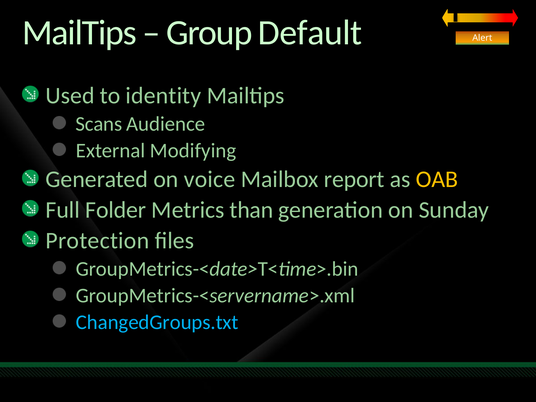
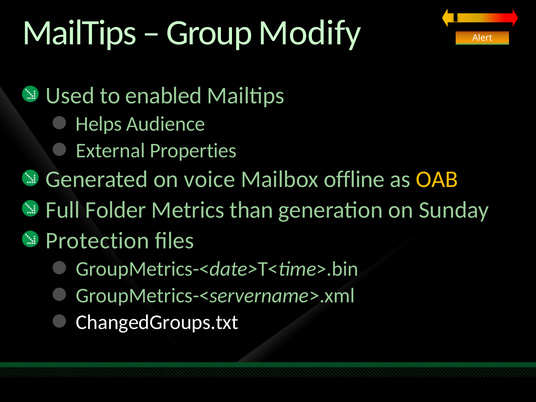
Default: Default -> Modify (310, 33)
identity: identity -> enabled (164, 96)
Scans: Scans -> Helps (99, 124)
Modifying: Modifying -> Properties (193, 151)
report: report -> offline (354, 179)
ChangedGroups.txt colour: light blue -> white (157, 322)
